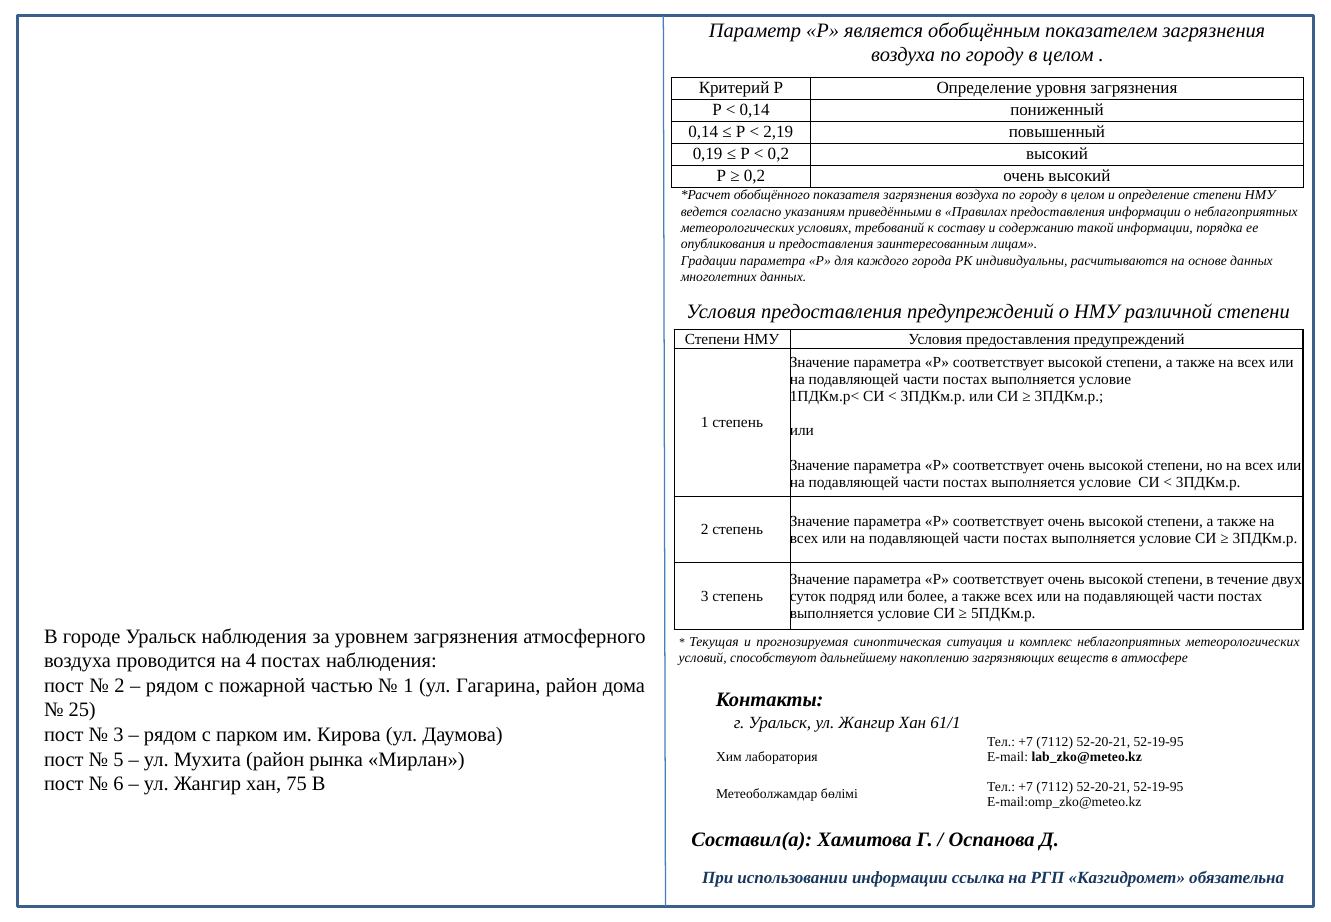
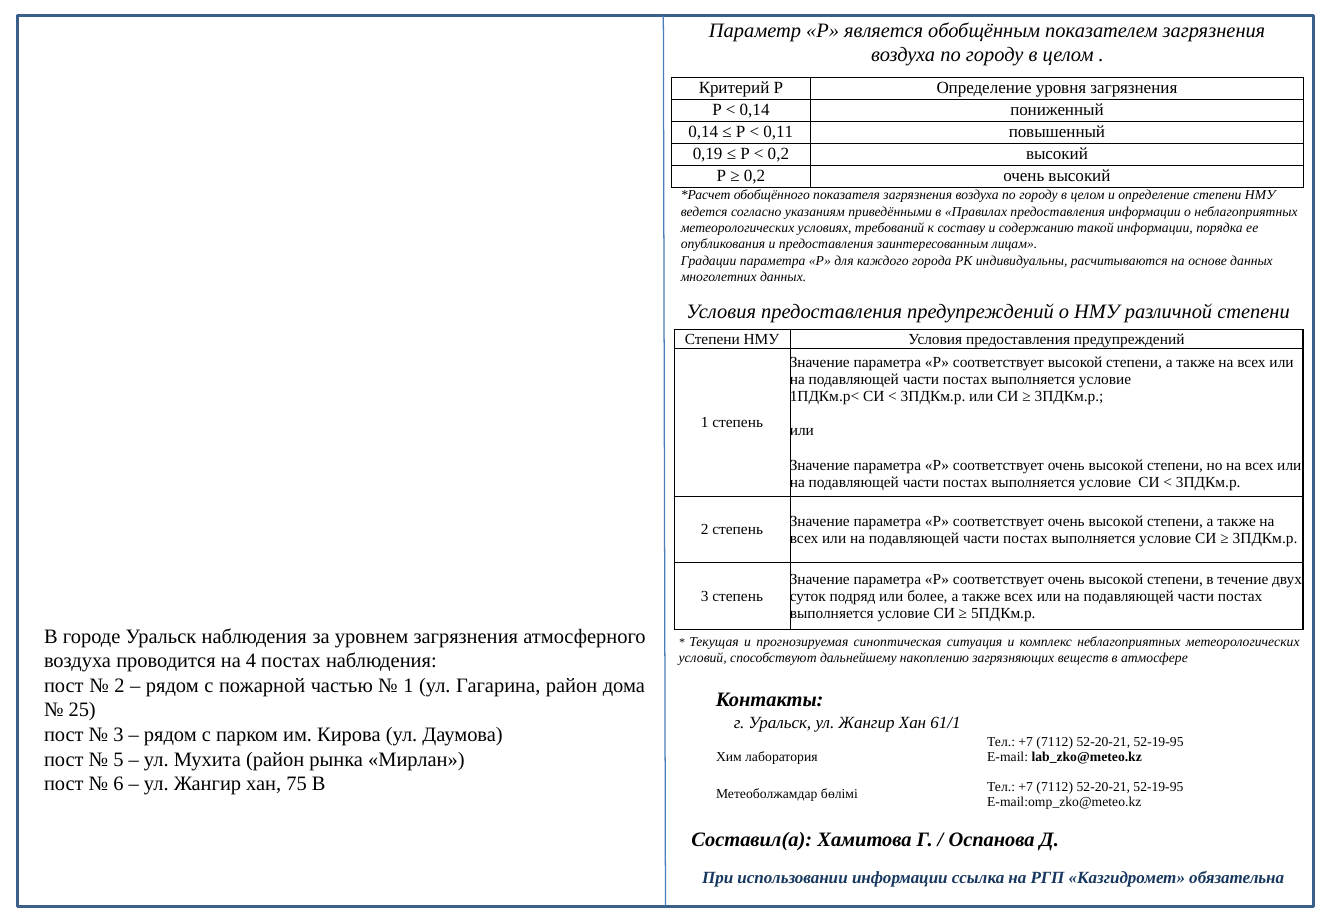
2,19: 2,19 -> 0,11 (778, 132)
